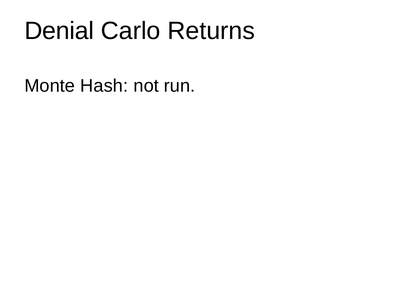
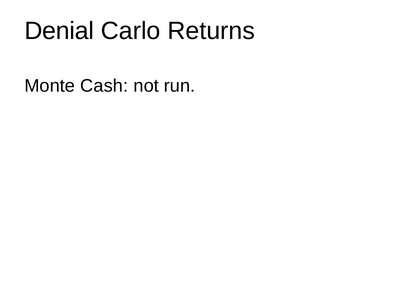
Hash: Hash -> Cash (104, 86)
